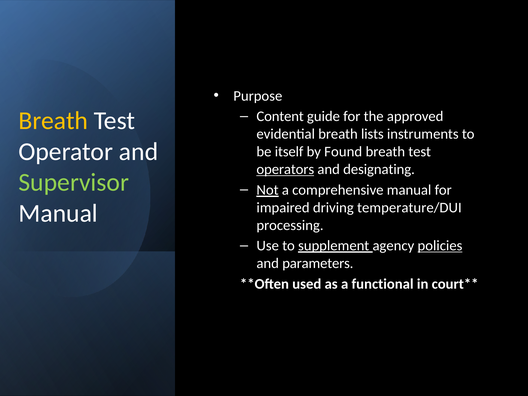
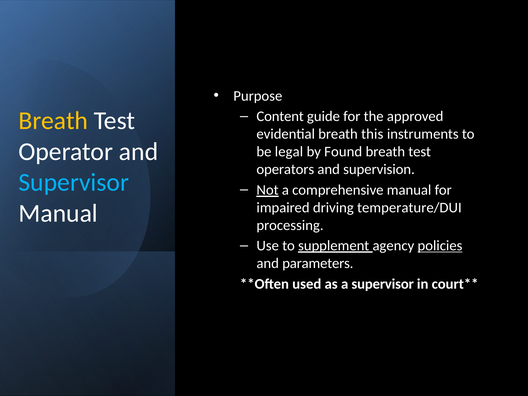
lists: lists -> this (372, 134)
itself: itself -> legal (289, 152)
operators underline: present -> none (285, 169)
designating: designating -> supervision (379, 169)
Supervisor colour: light green -> light blue (74, 182)
a functional: functional -> supervisor (383, 284)
